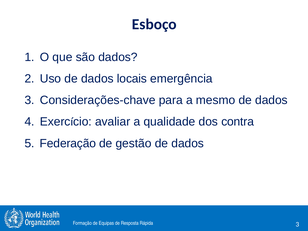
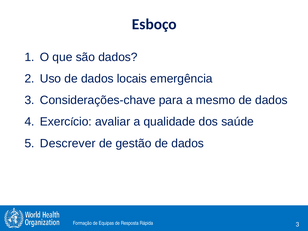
contra: contra -> saúde (238, 122)
Federação: Federação -> Descrever (68, 143)
